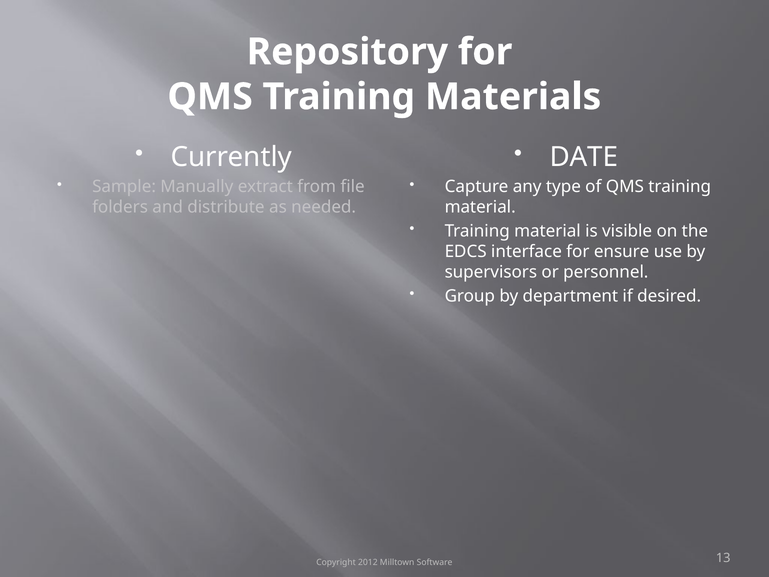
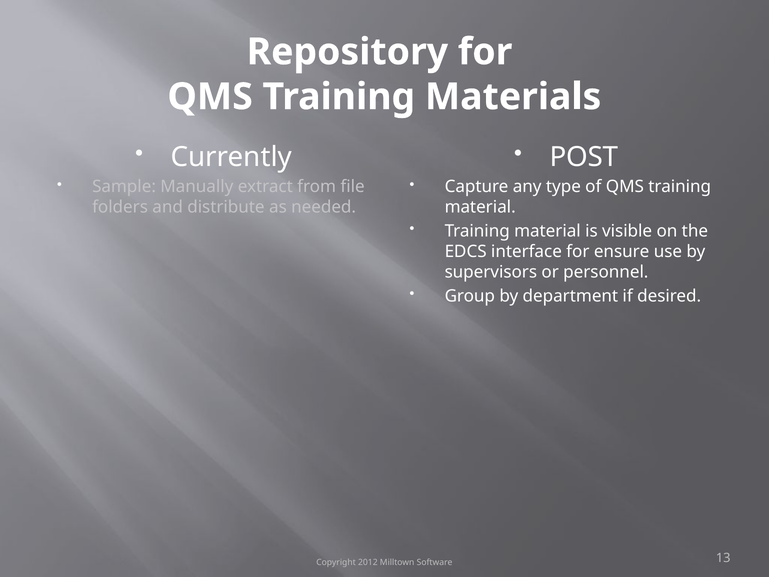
DATE: DATE -> POST (584, 157)
